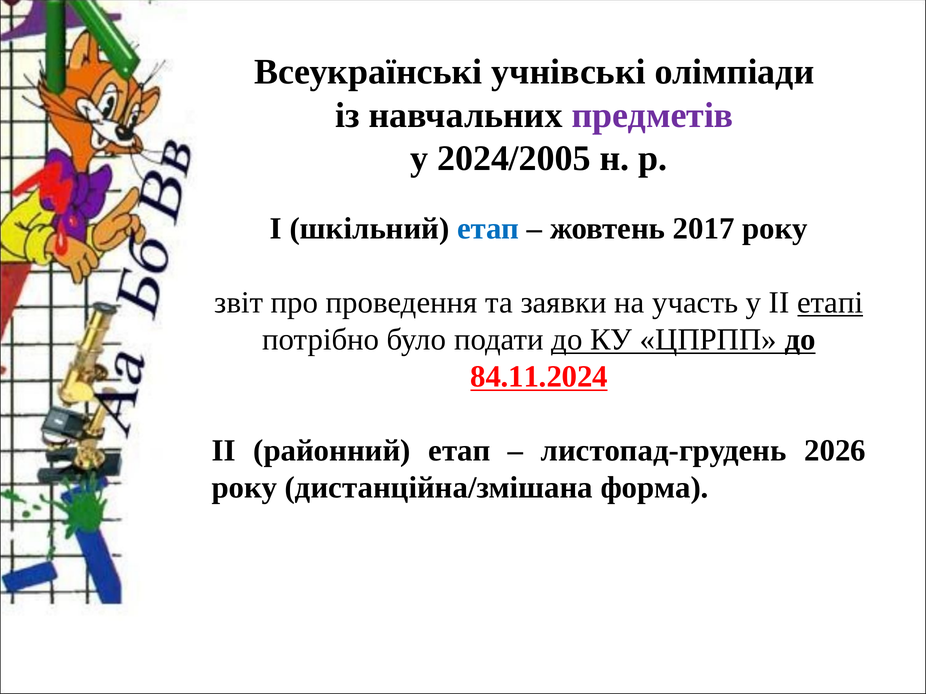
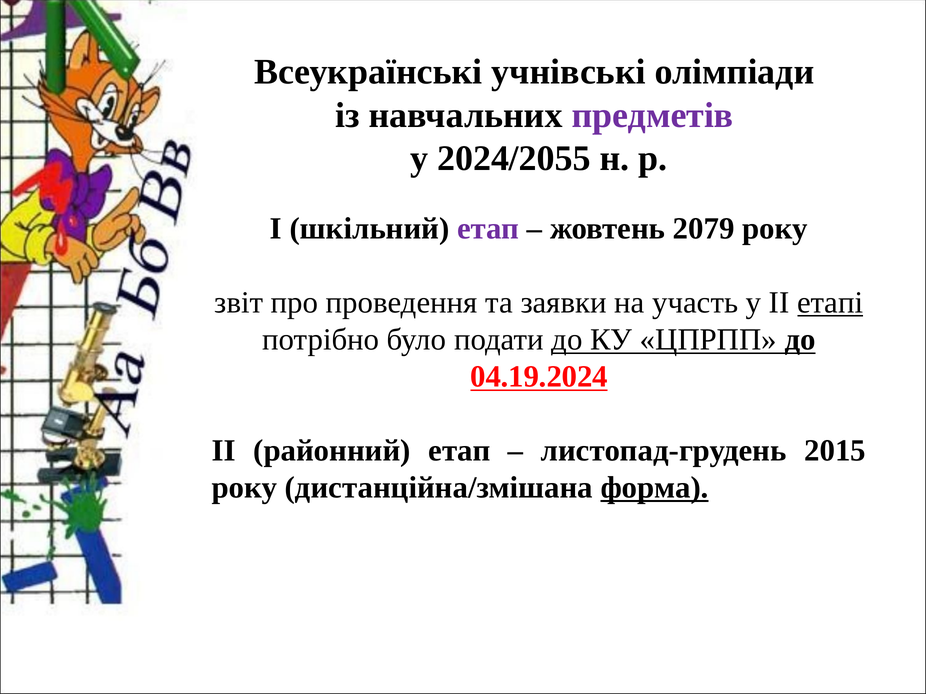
2024/2005: 2024/2005 -> 2024/2055 (514, 159)
етап colour: blue -> purple (488, 229)
2017: 2017 -> 2079 (704, 229)
84.11.2024: 84.11.2024 -> 04.19.2024 (539, 377)
2026: 2026 -> 2015 (835, 451)
форма underline: none -> present (655, 488)
